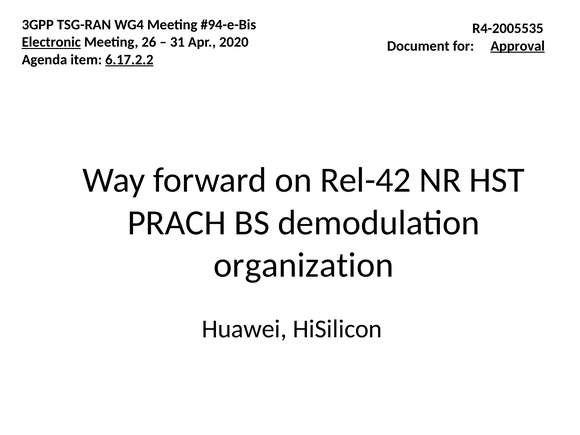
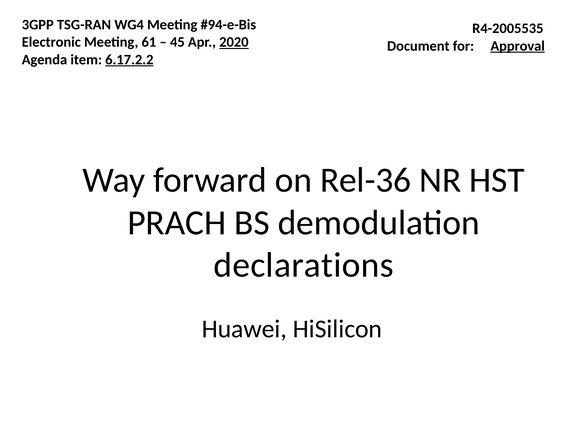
Electronic underline: present -> none (51, 42)
26: 26 -> 61 (149, 42)
31: 31 -> 45 (177, 42)
2020 underline: none -> present (234, 42)
Rel-42: Rel-42 -> Rel-36 (366, 180)
organization: organization -> declarations (304, 265)
